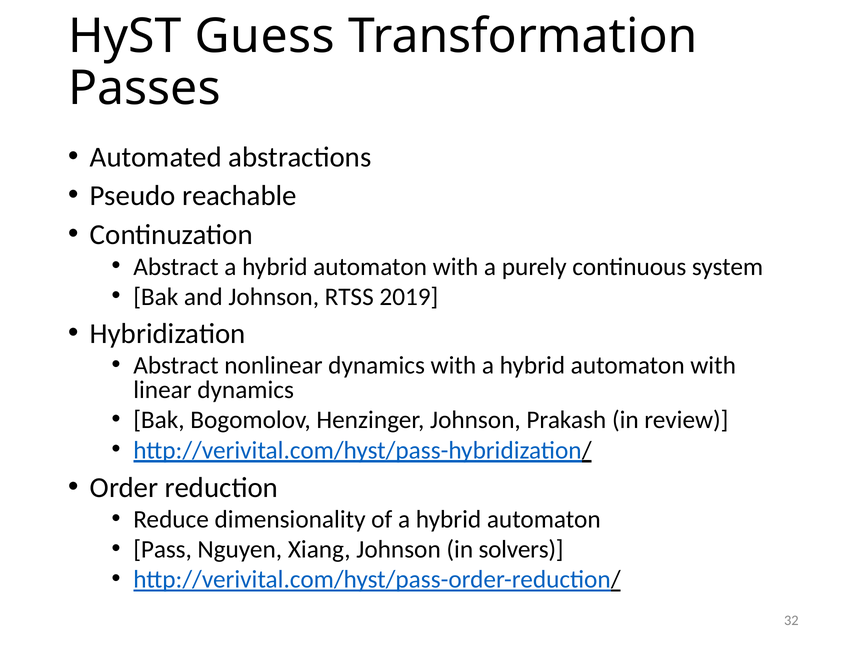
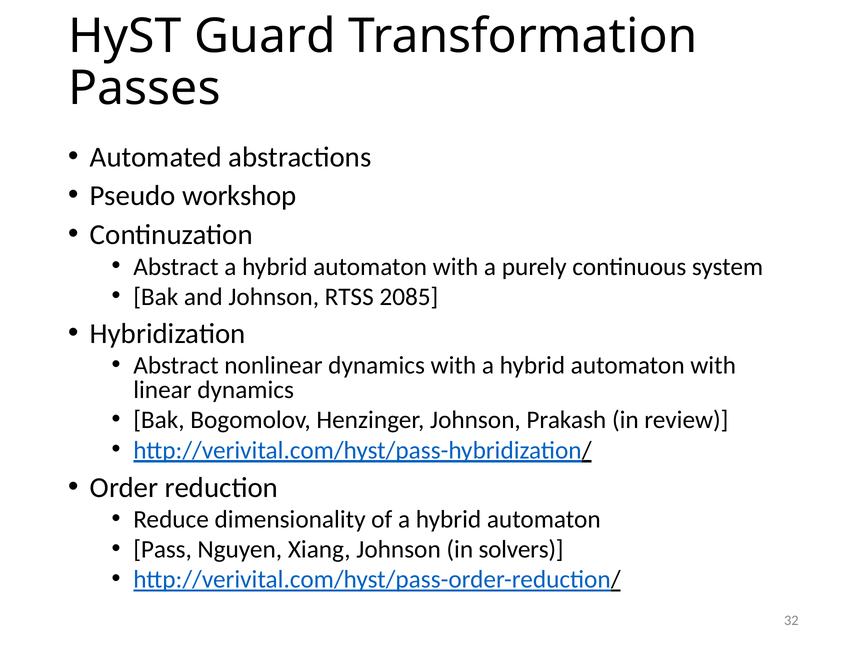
Guess: Guess -> Guard (265, 37)
reachable: reachable -> workshop (239, 196)
2019: 2019 -> 2085 (409, 297)
